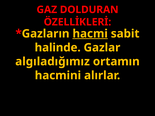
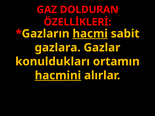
halinde: halinde -> gazlara (58, 48)
algıladığımız: algıladığımız -> konuldukları (53, 62)
hacmini underline: none -> present (58, 76)
